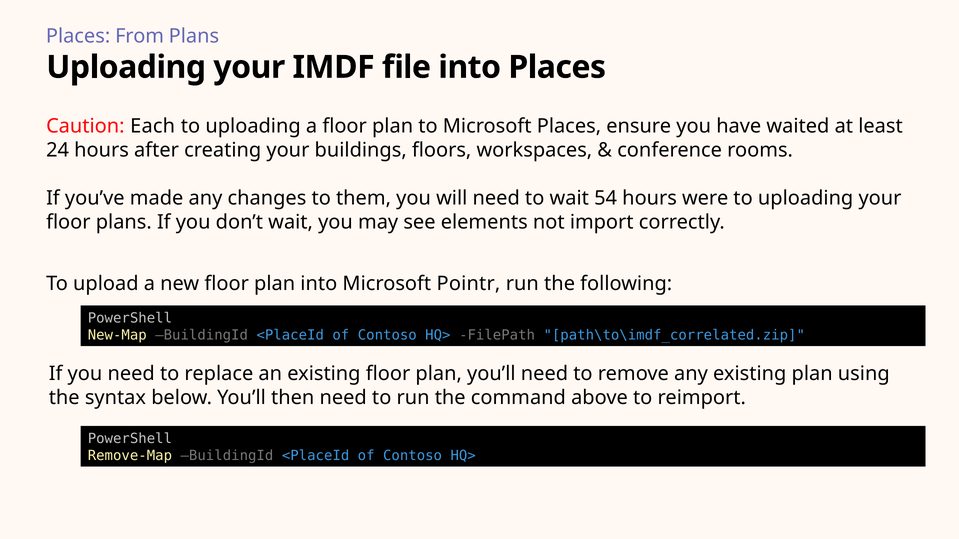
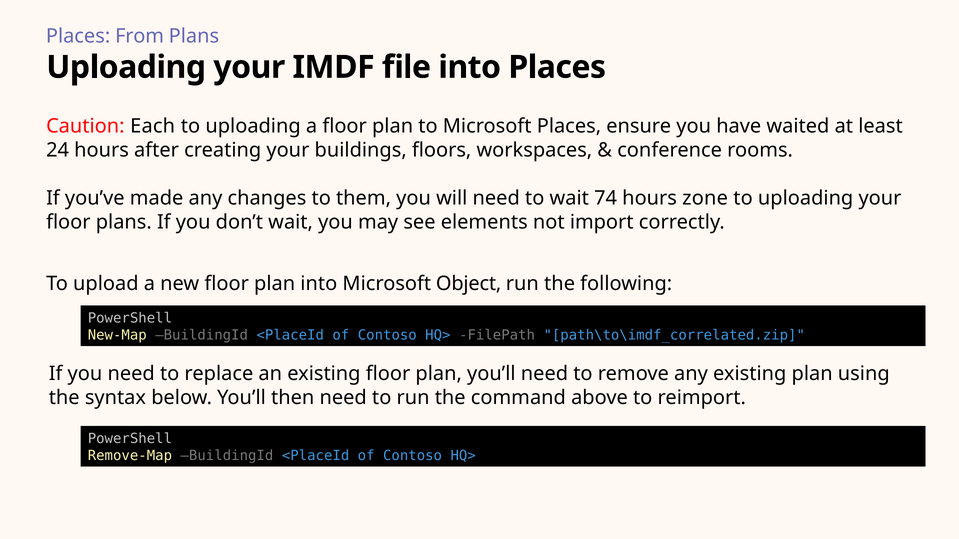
54: 54 -> 74 (606, 198)
were: were -> zone (705, 198)
Pointr: Pointr -> Object (469, 284)
